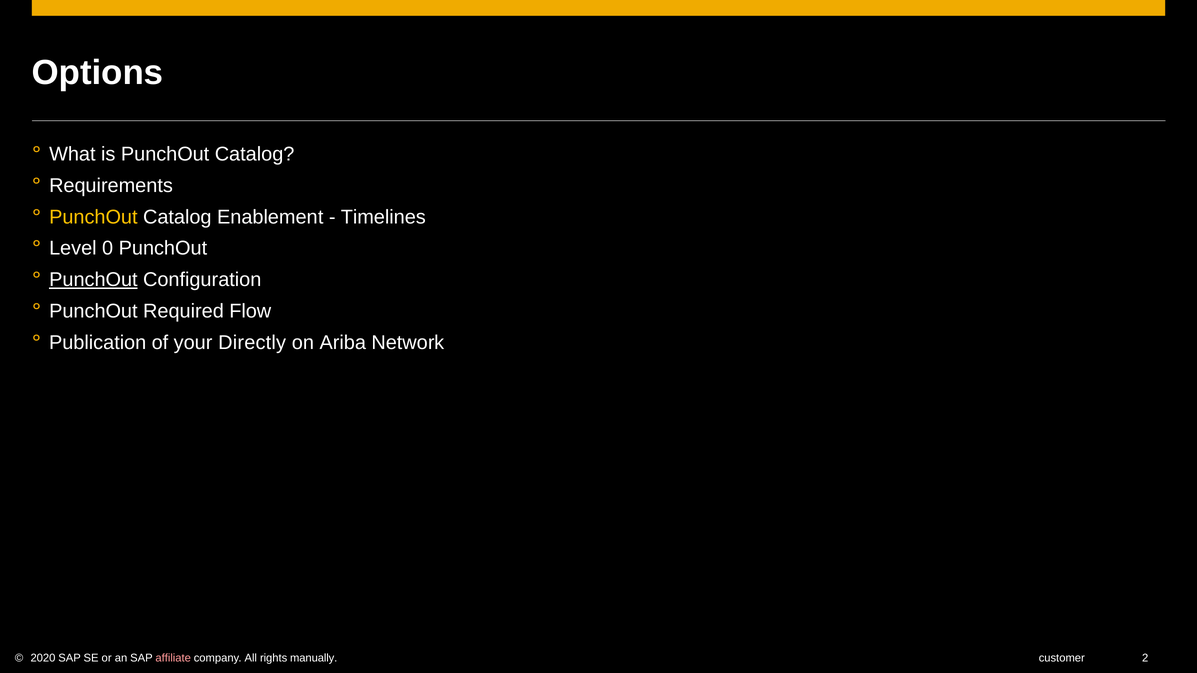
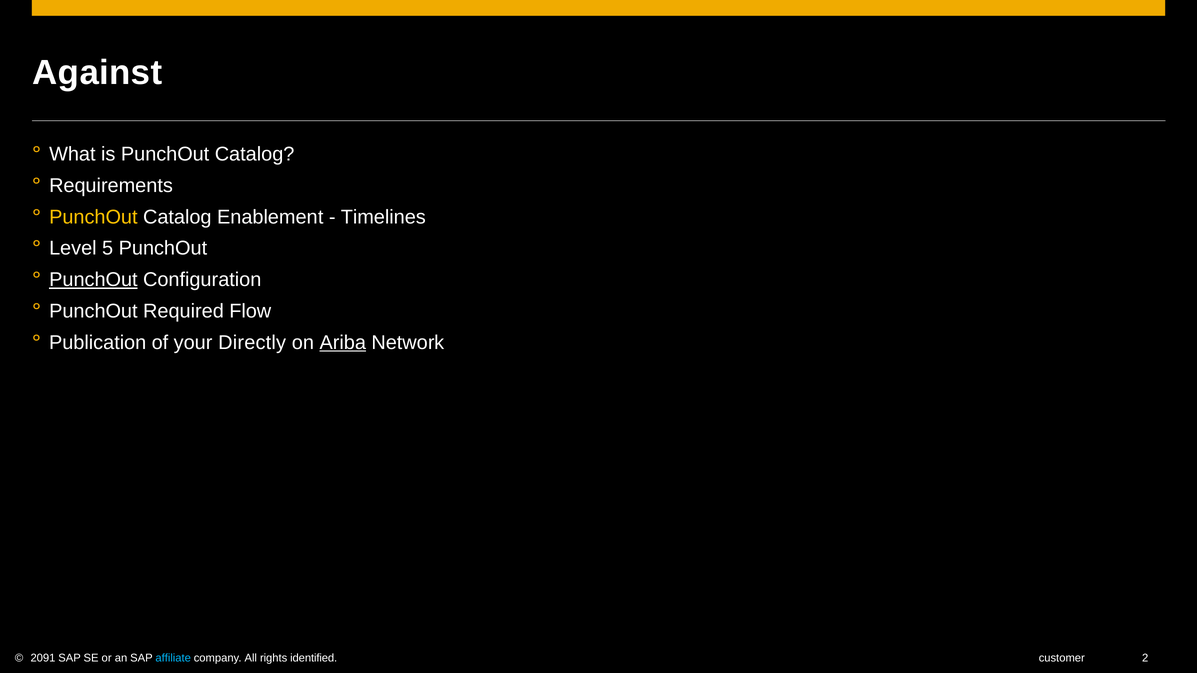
Options: Options -> Against (97, 73)
0: 0 -> 5 (108, 249)
Ariba underline: none -> present (343, 343)
2020: 2020 -> 2091 (43, 658)
affiliate colour: pink -> light blue (173, 658)
manually: manually -> identified (314, 658)
